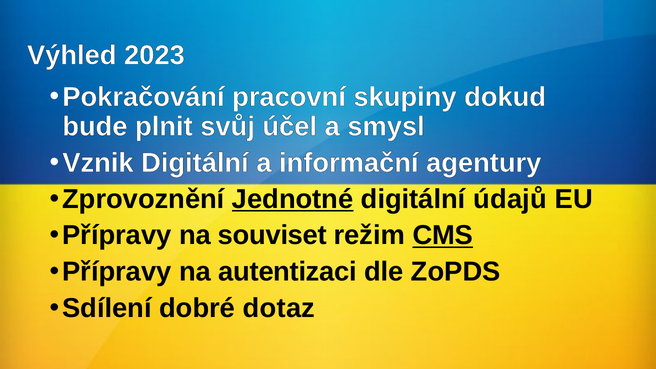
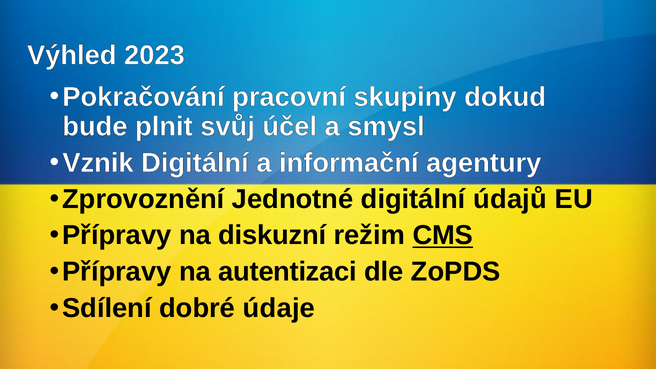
Jednotné underline: present -> none (293, 199)
souviset: souviset -> diskuzní (272, 235)
dotaz: dotaz -> údaje (279, 308)
